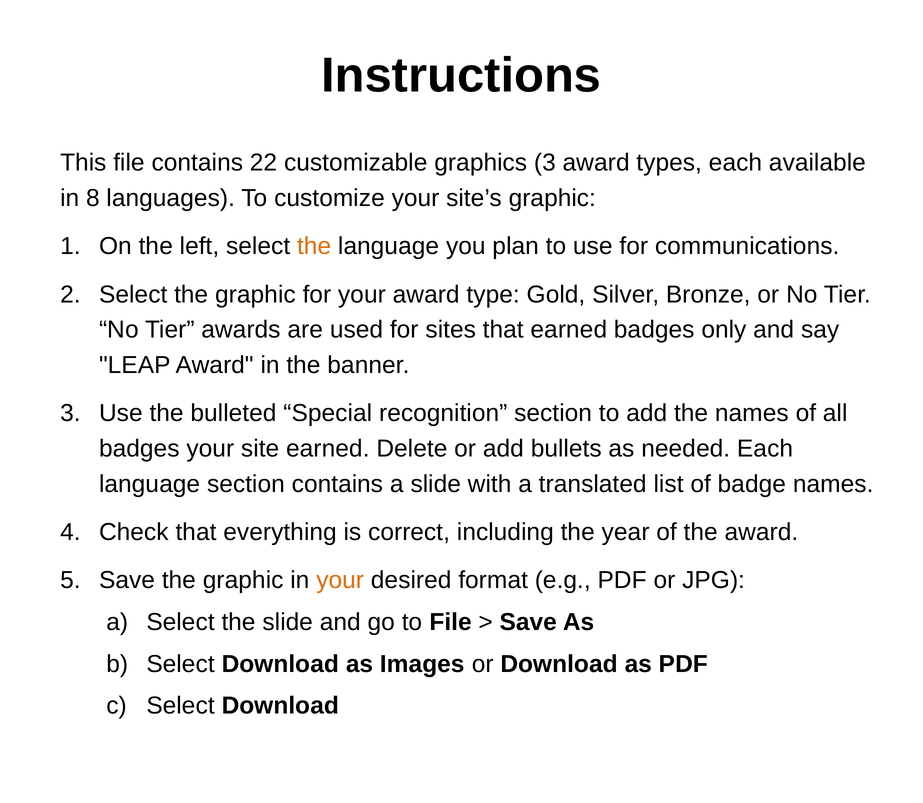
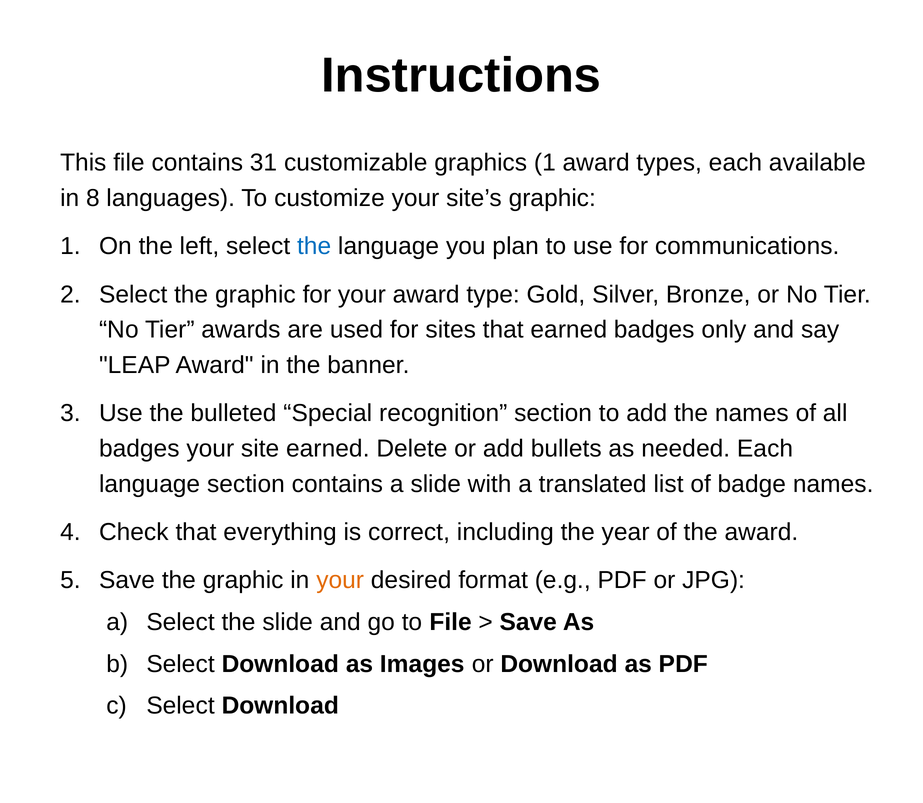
22: 22 -> 31 (263, 163)
graphics 3: 3 -> 1 (545, 163)
the colour: orange -> blue (314, 246)
